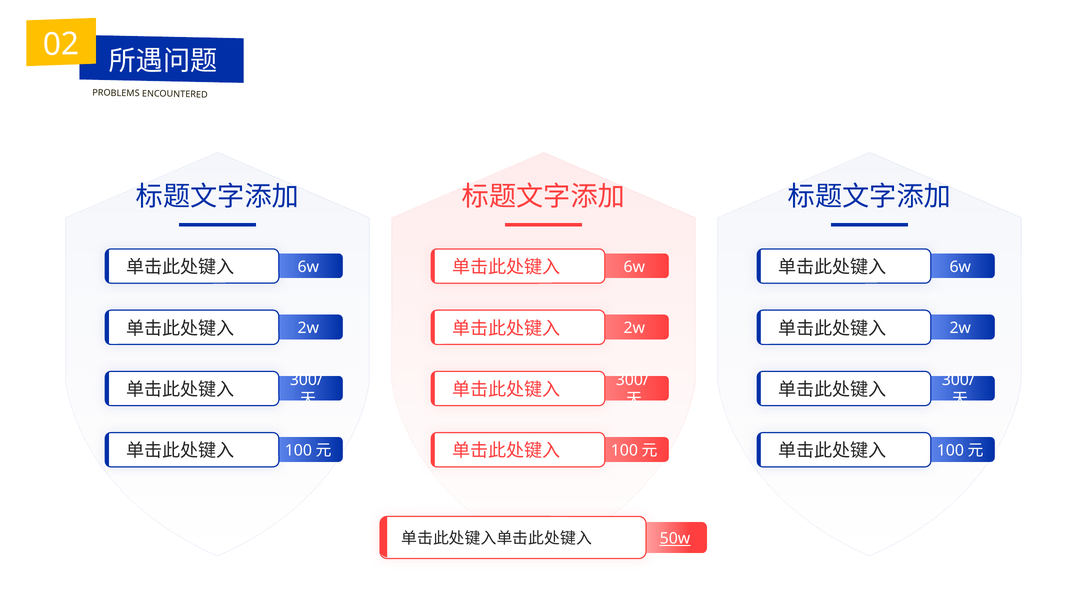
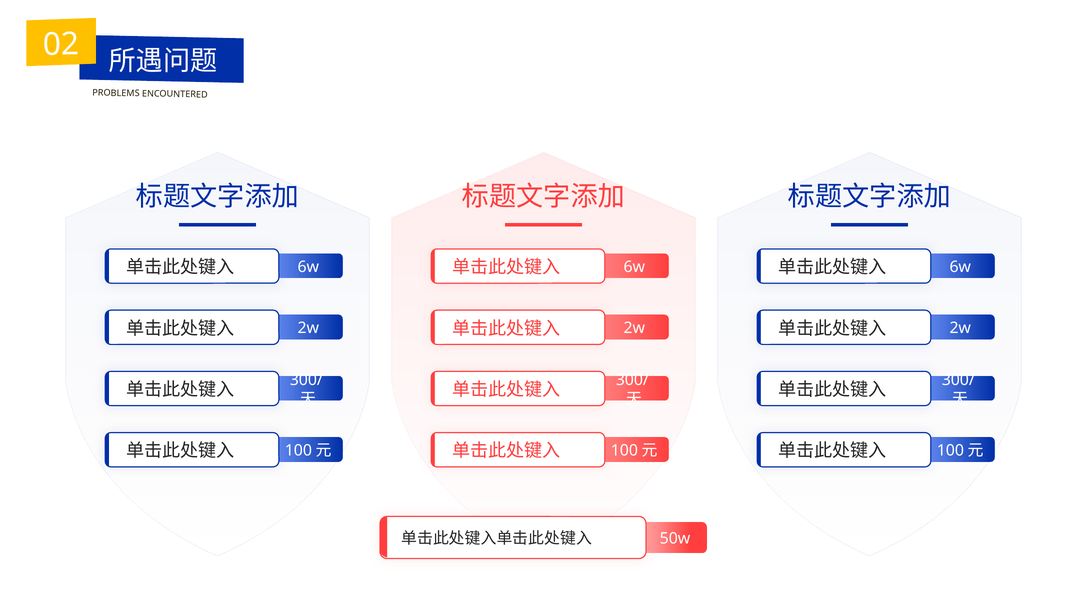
50w underline: present -> none (675, 539)
